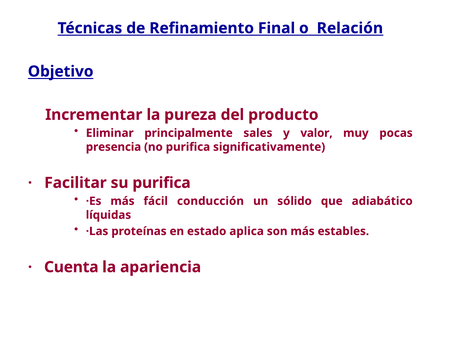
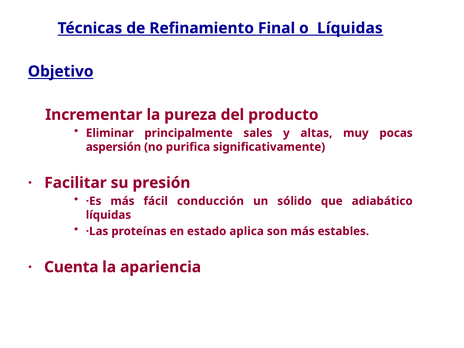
o Relación: Relación -> Líquidas (350, 28)
valor: valor -> altas (316, 133)
presencia: presencia -> aspersión (114, 147)
su purifica: purifica -> presión (161, 183)
